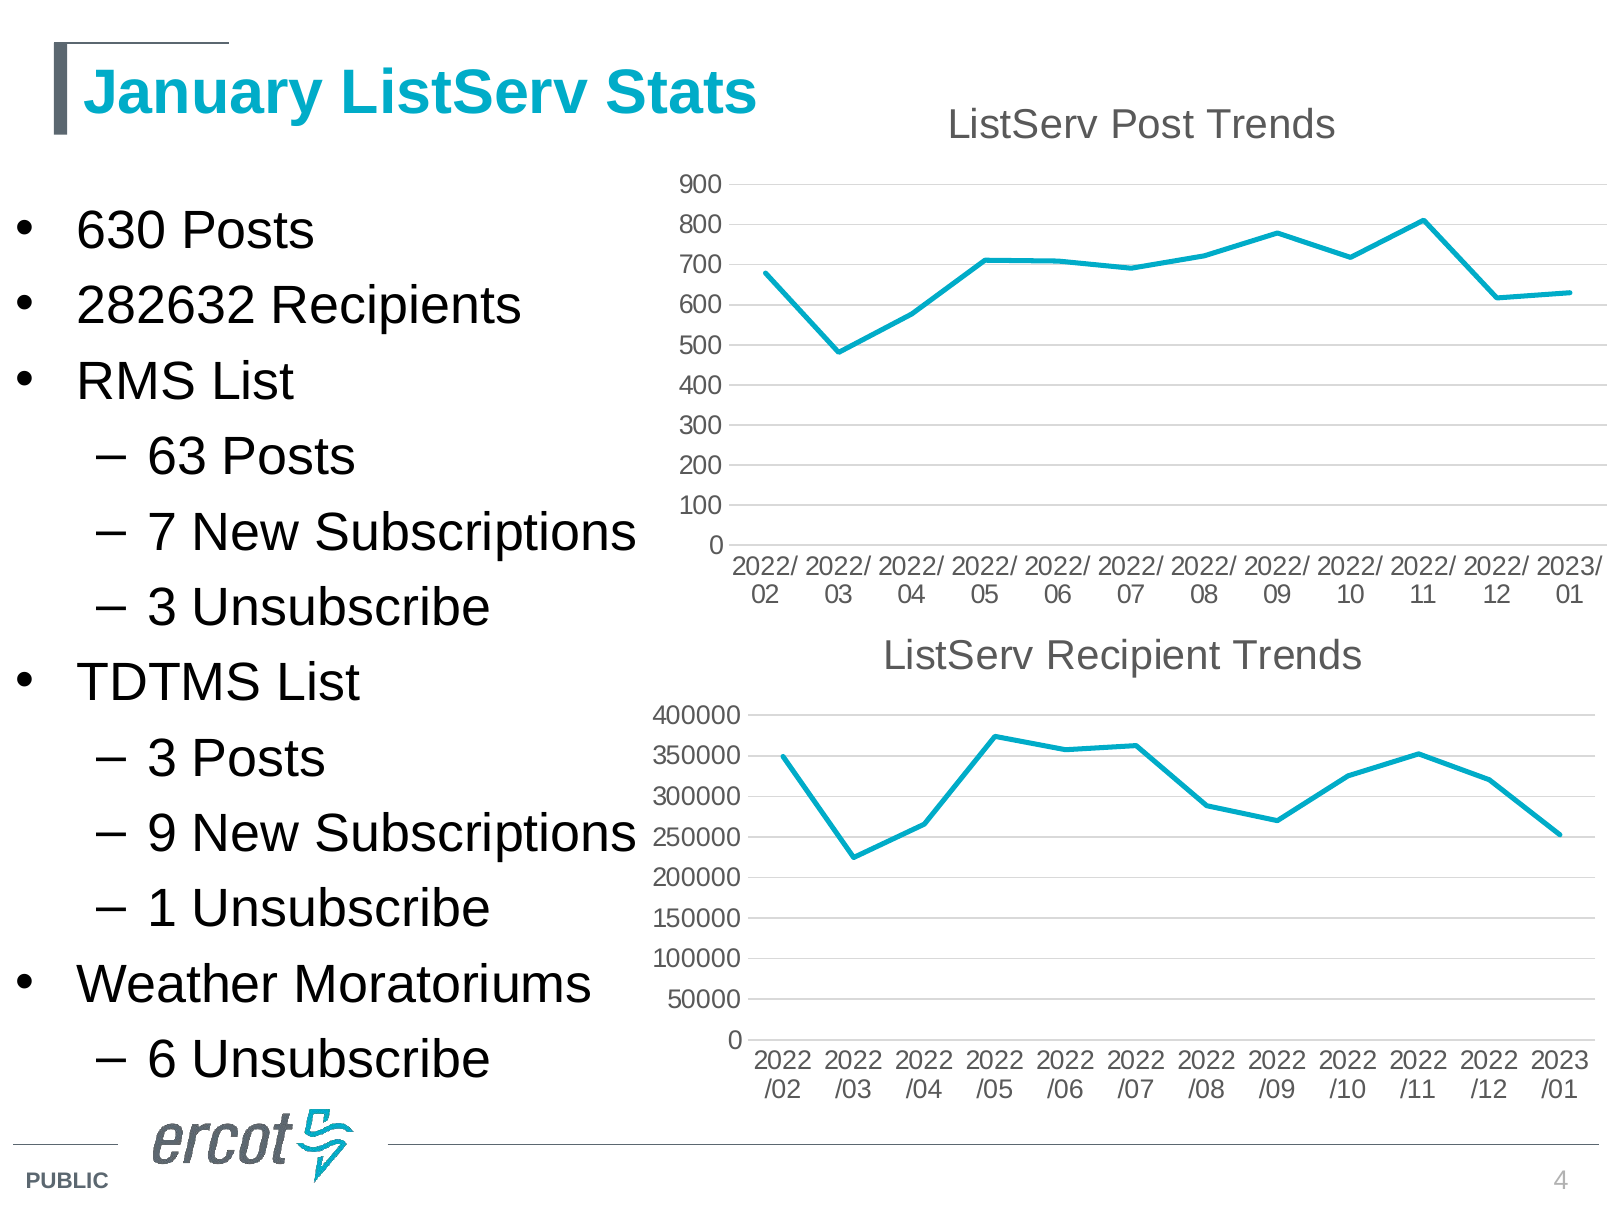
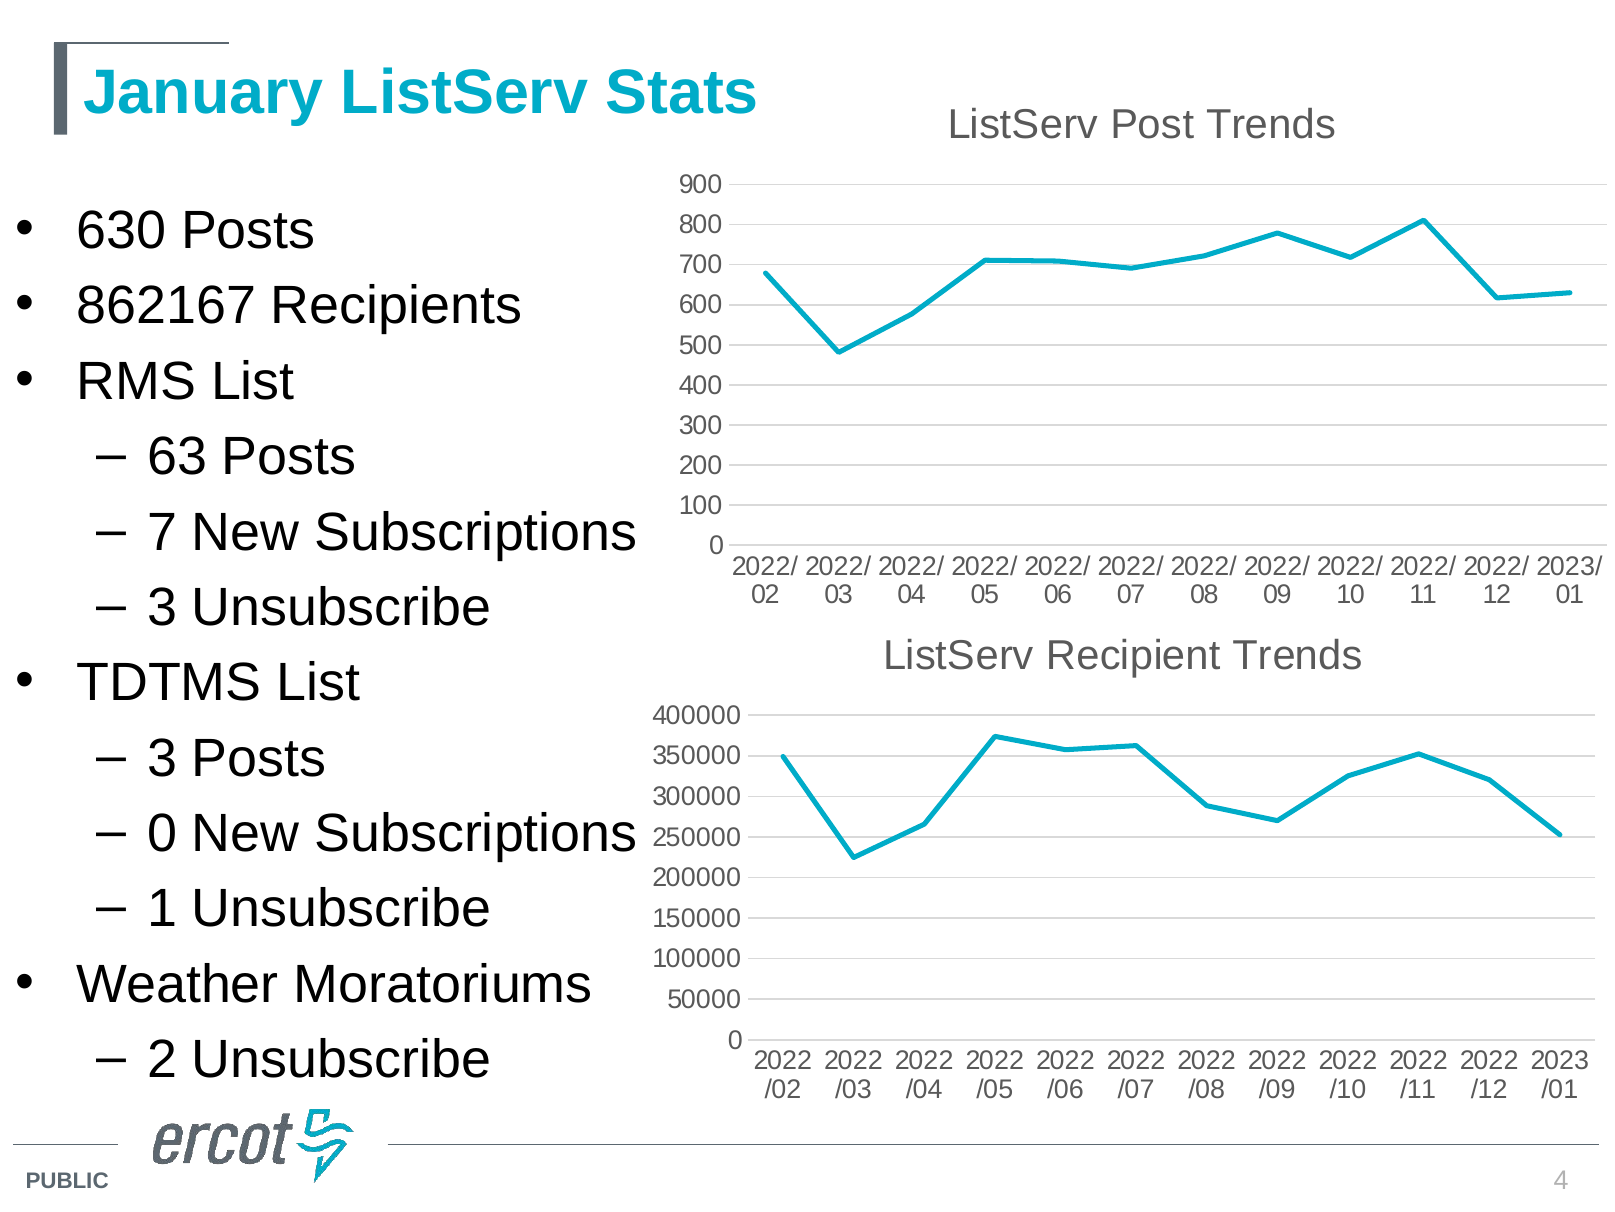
282632: 282632 -> 862167 (166, 306)
9: 9 -> 0 (162, 833)
6: 6 -> 2 (162, 1059)
